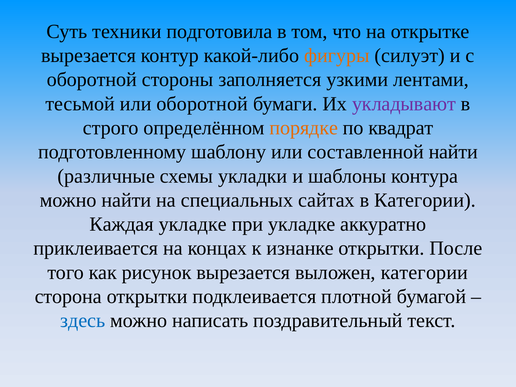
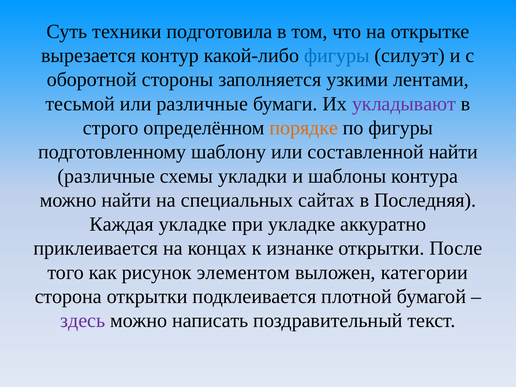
фигуры colour: orange -> blue (337, 56)
или оборотной: оборотной -> различные (202, 104)
по квадрат: квадрат -> фигуры (401, 128)
в Категории: Категории -> Последняя (425, 200)
рисунок вырезается: вырезается -> элементом (243, 272)
здесь colour: blue -> purple (83, 321)
